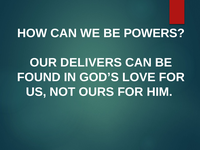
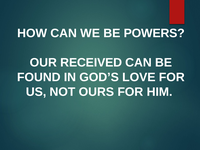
DELIVERS: DELIVERS -> RECEIVED (91, 63)
